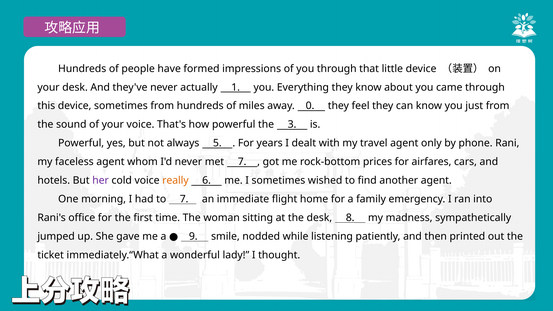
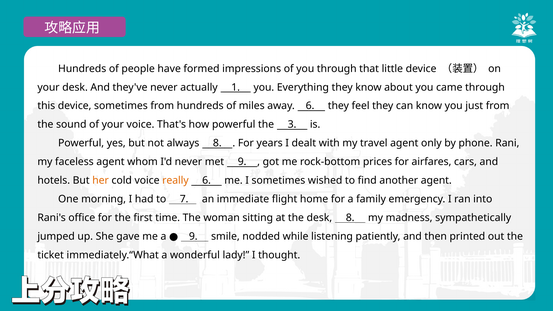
away 0: 0 -> 6 (310, 106)
always 5: 5 -> 8 (217, 143)
met 7: 7 -> 9 (242, 162)
her colour: purple -> orange (101, 181)
